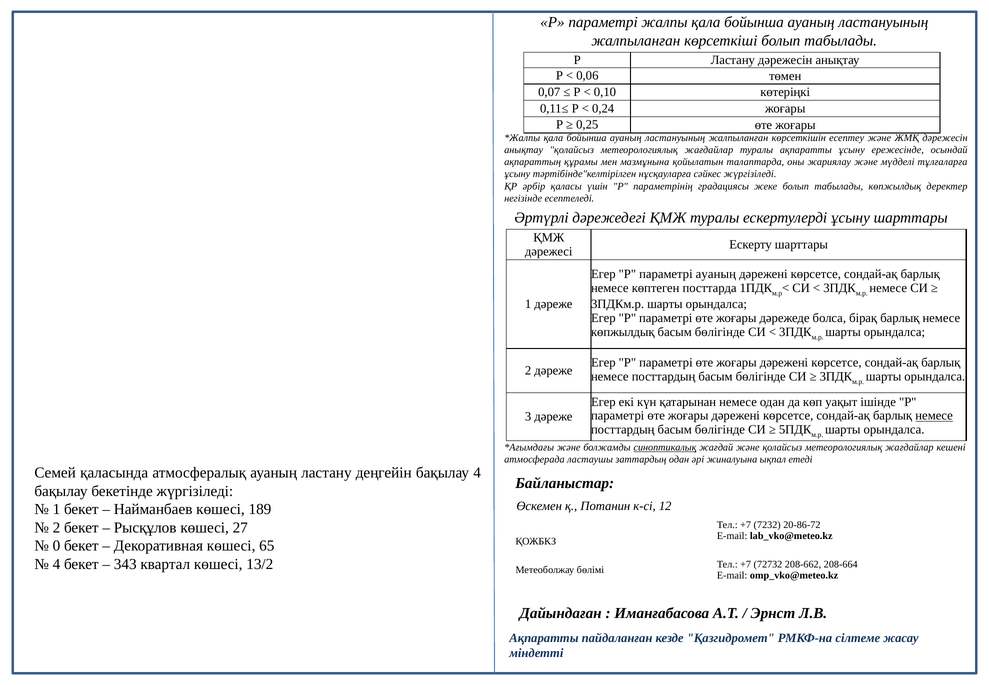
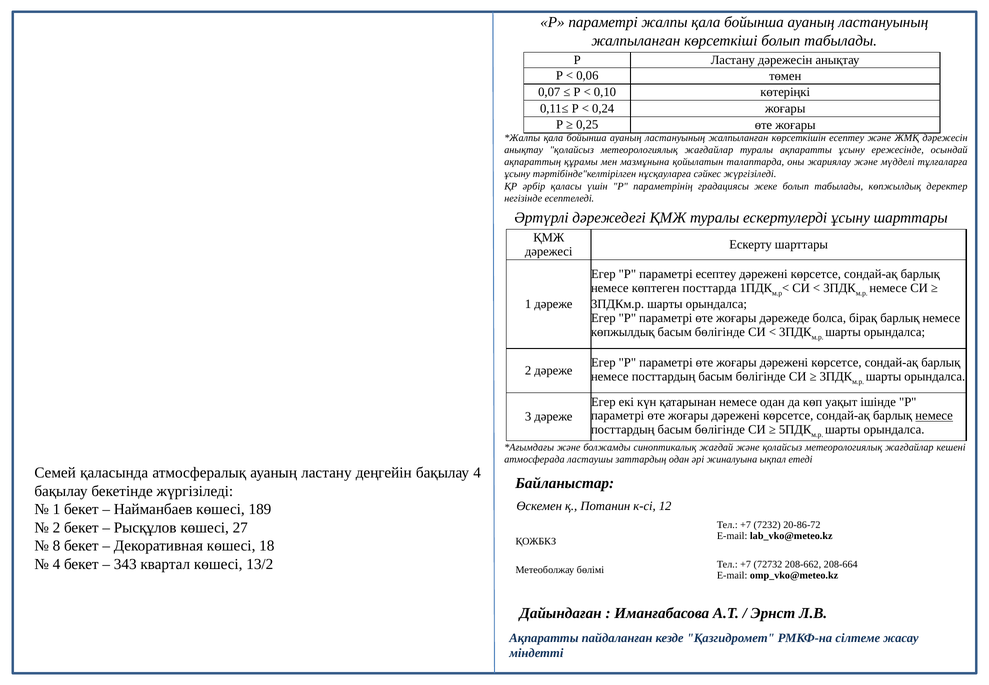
параметрі ауаның: ауаның -> есептеу (716, 274)
синоптикалық underline: present -> none (665, 447)
0: 0 -> 8 (56, 546)
65: 65 -> 18 (267, 546)
